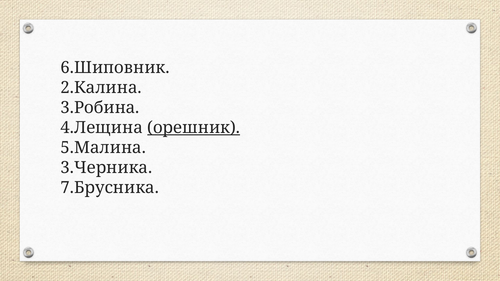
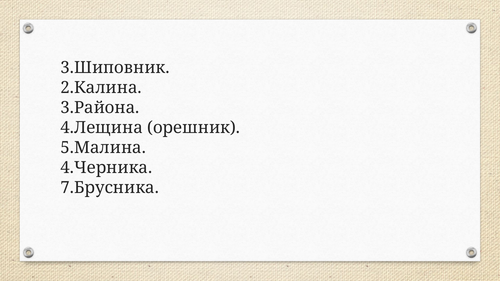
6.Шиповник: 6.Шиповник -> 3.Шиповник (115, 68)
3.Робина: 3.Робина -> 3.Района (100, 108)
орешник underline: present -> none (194, 128)
3.Черника: 3.Черника -> 4.Черника (106, 168)
